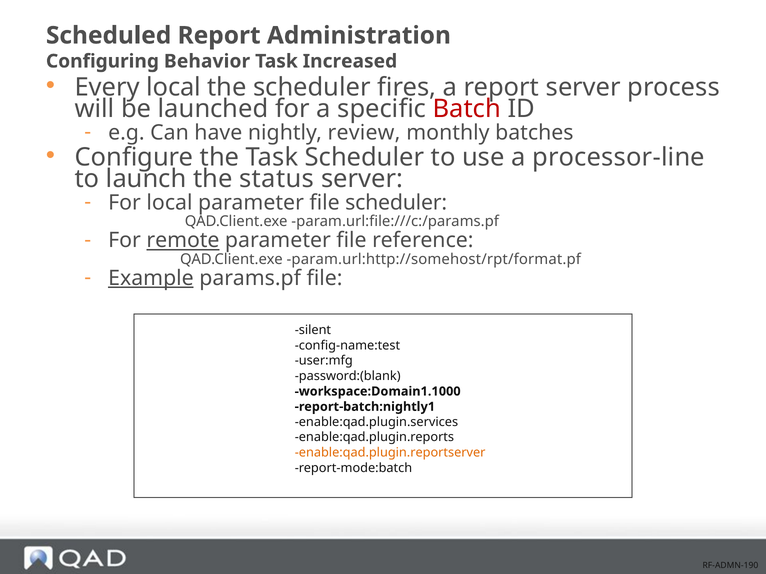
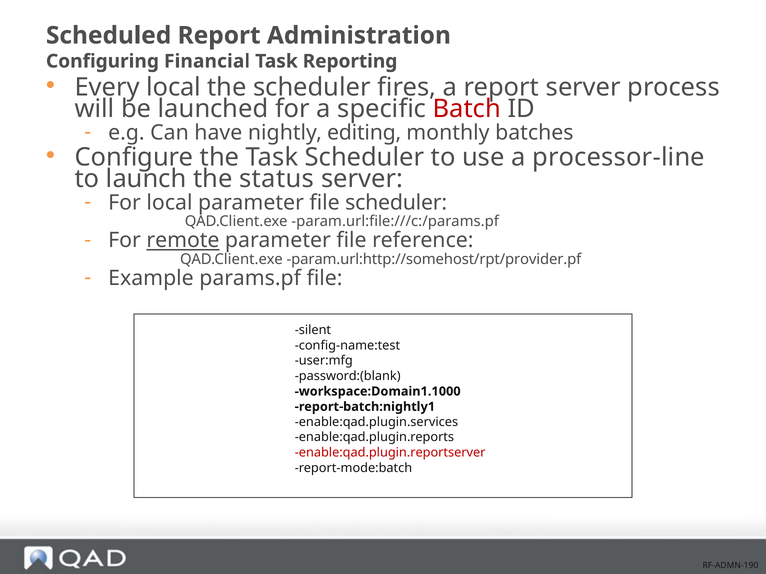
Behavior: Behavior -> Financial (207, 61)
Increased: Increased -> Reporting (350, 61)
review: review -> editing (364, 133)
param.url:http://somehost/rpt/format.pf: param.url:http://somehost/rpt/format.pf -> param.url:http://somehost/rpt/provider.pf (434, 259)
Example underline: present -> none (151, 278)
enable:qad.plugin.reportserver colour: orange -> red (390, 453)
